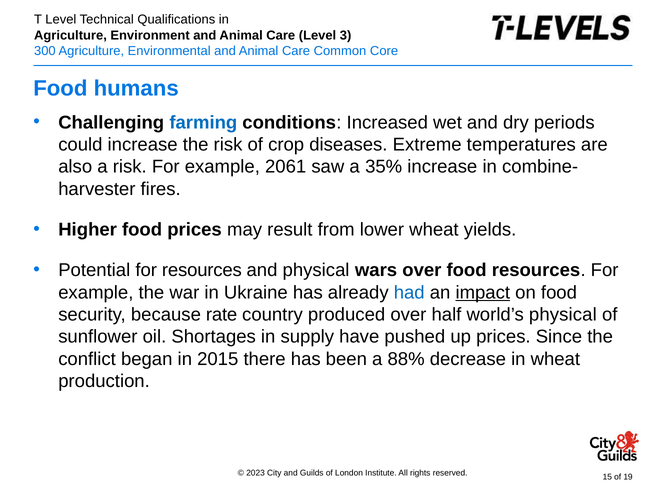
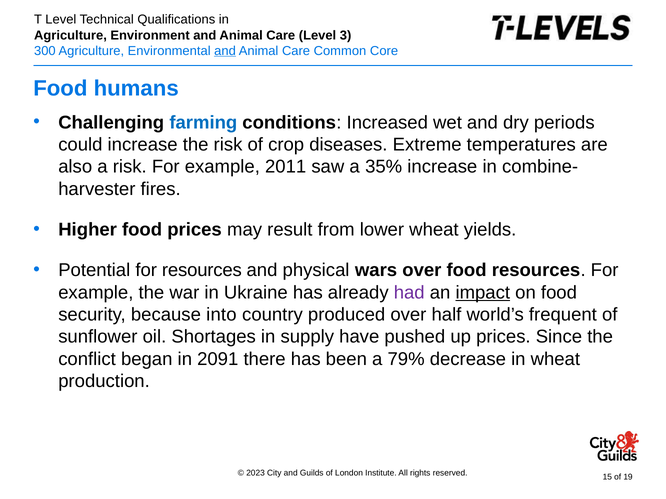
and underline: none -> present (225, 51)
2061: 2061 -> 2011 (286, 167)
had colour: blue -> purple (409, 293)
rate: rate -> into (221, 315)
world’s physical: physical -> frequent (563, 315)
2015: 2015 -> 2091 (218, 359)
88%: 88% -> 79% (406, 359)
